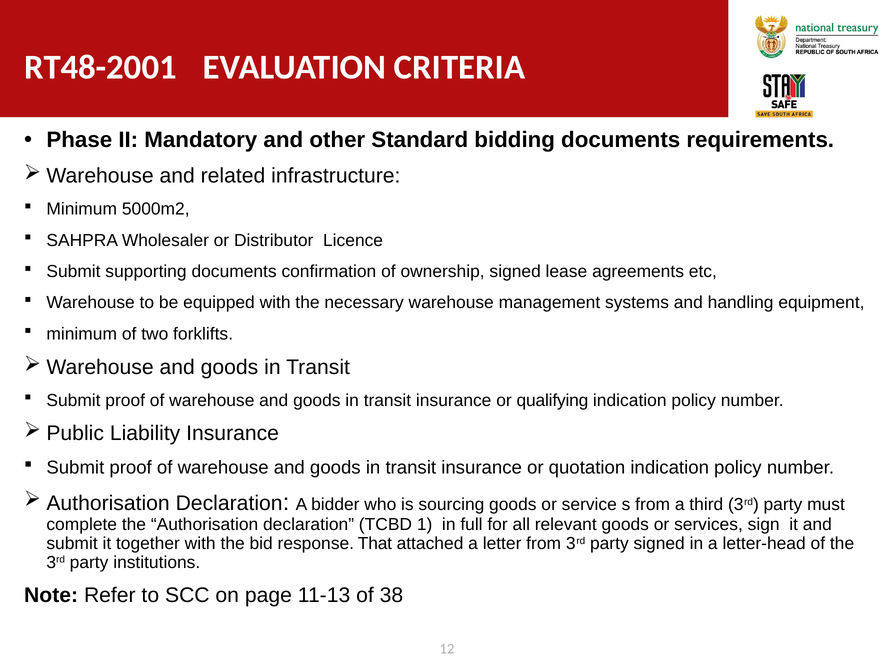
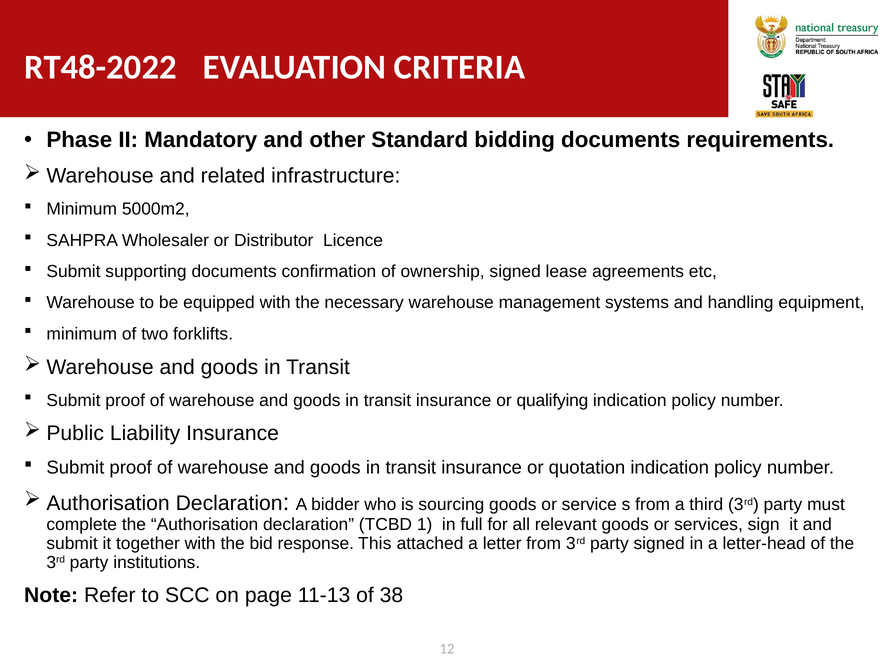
RT48-2001: RT48-2001 -> RT48-2022 (100, 67)
That: That -> This (375, 544)
